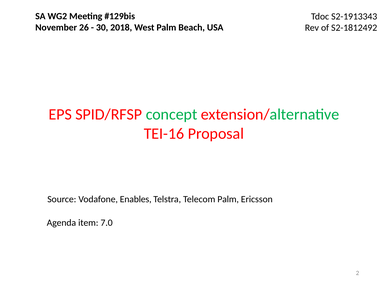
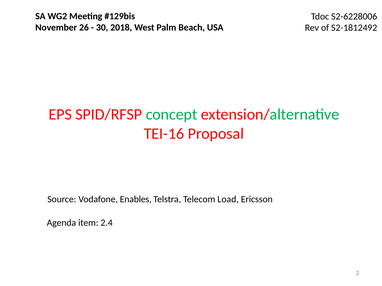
S2-1913343: S2-1913343 -> S2-6228006 (354, 16)
Telecom Palm: Palm -> Load (228, 200)
7.0: 7.0 -> 2.4 (107, 223)
